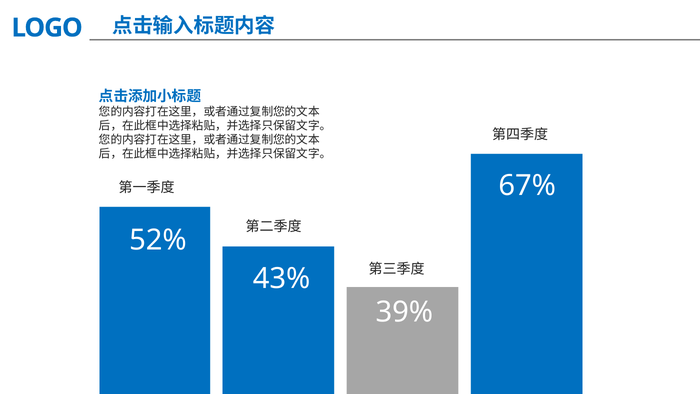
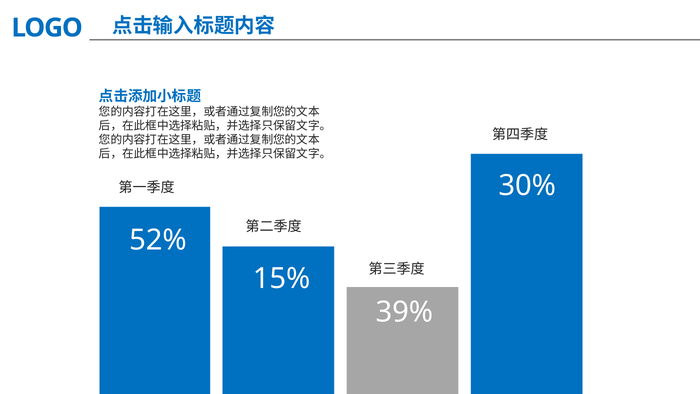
67%: 67% -> 30% (527, 185)
43%: 43% -> 15% (282, 279)
